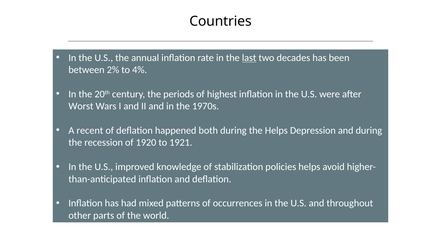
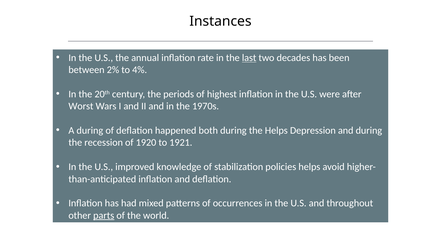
Countries: Countries -> Instances (220, 21)
A recent: recent -> during (90, 131)
parts underline: none -> present (104, 215)
